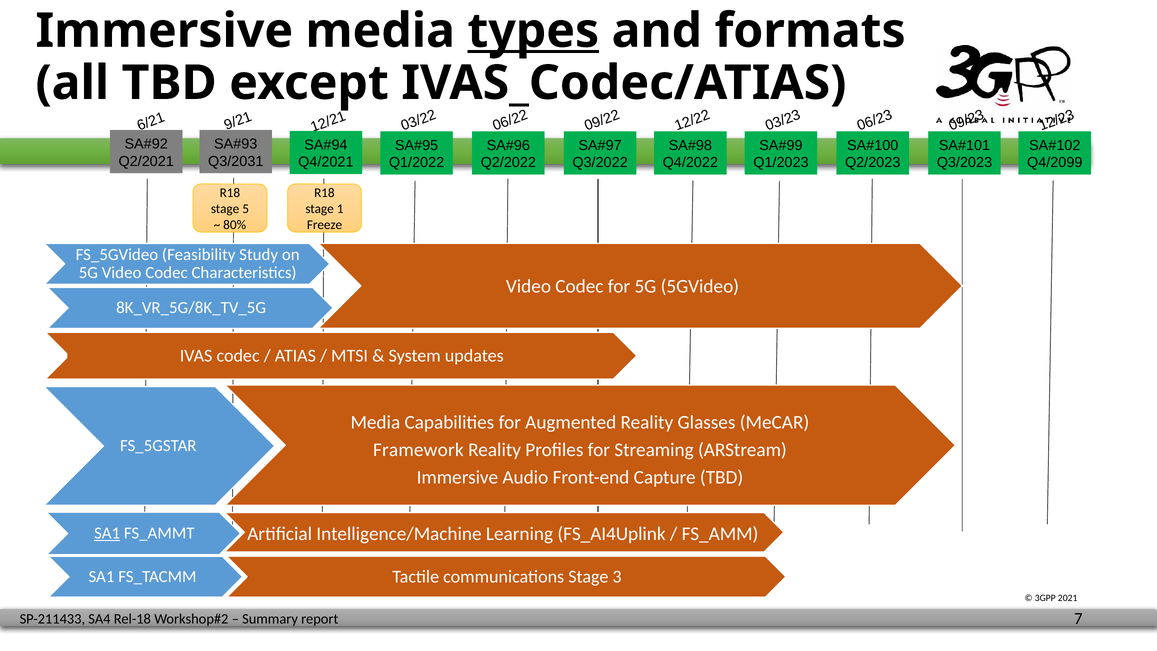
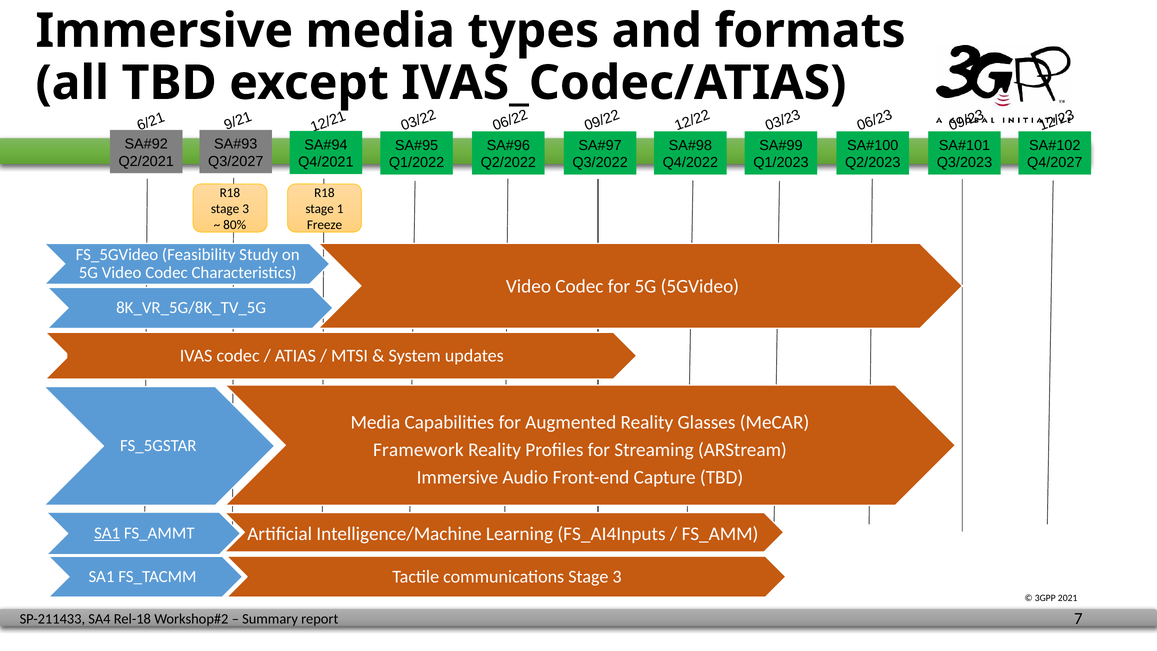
types underline: present -> none (533, 31)
Q3/2031: Q3/2031 -> Q3/2027 (236, 161)
Q4/2099: Q4/2099 -> Q4/2027 (1055, 163)
5: 5 -> 3 (246, 209)
FS_AI4Uplink: FS_AI4Uplink -> FS_AI4Inputs (611, 534)
